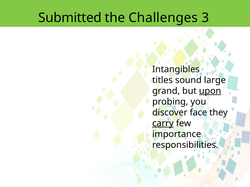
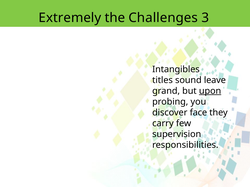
Submitted: Submitted -> Extremely (70, 18)
large: large -> leave (215, 80)
carry underline: present -> none (163, 124)
importance: importance -> supervision (177, 134)
